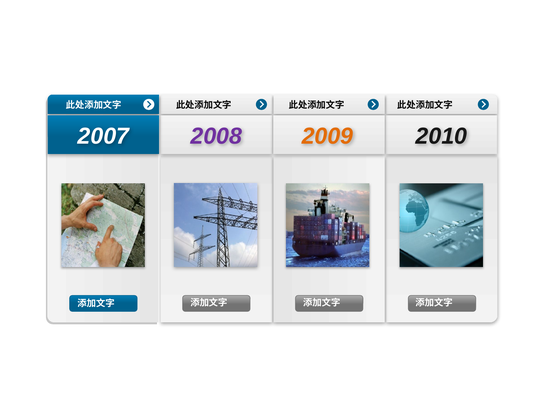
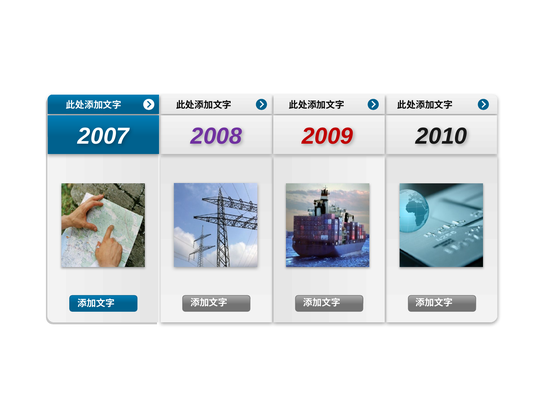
2009 colour: orange -> red (327, 136)
